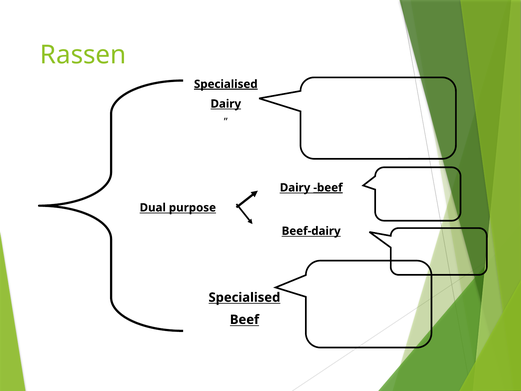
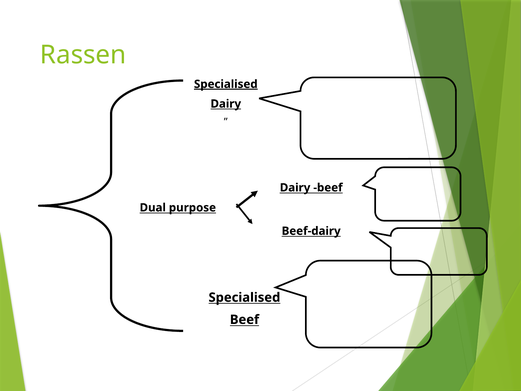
beef underline: present -> none (328, 188)
